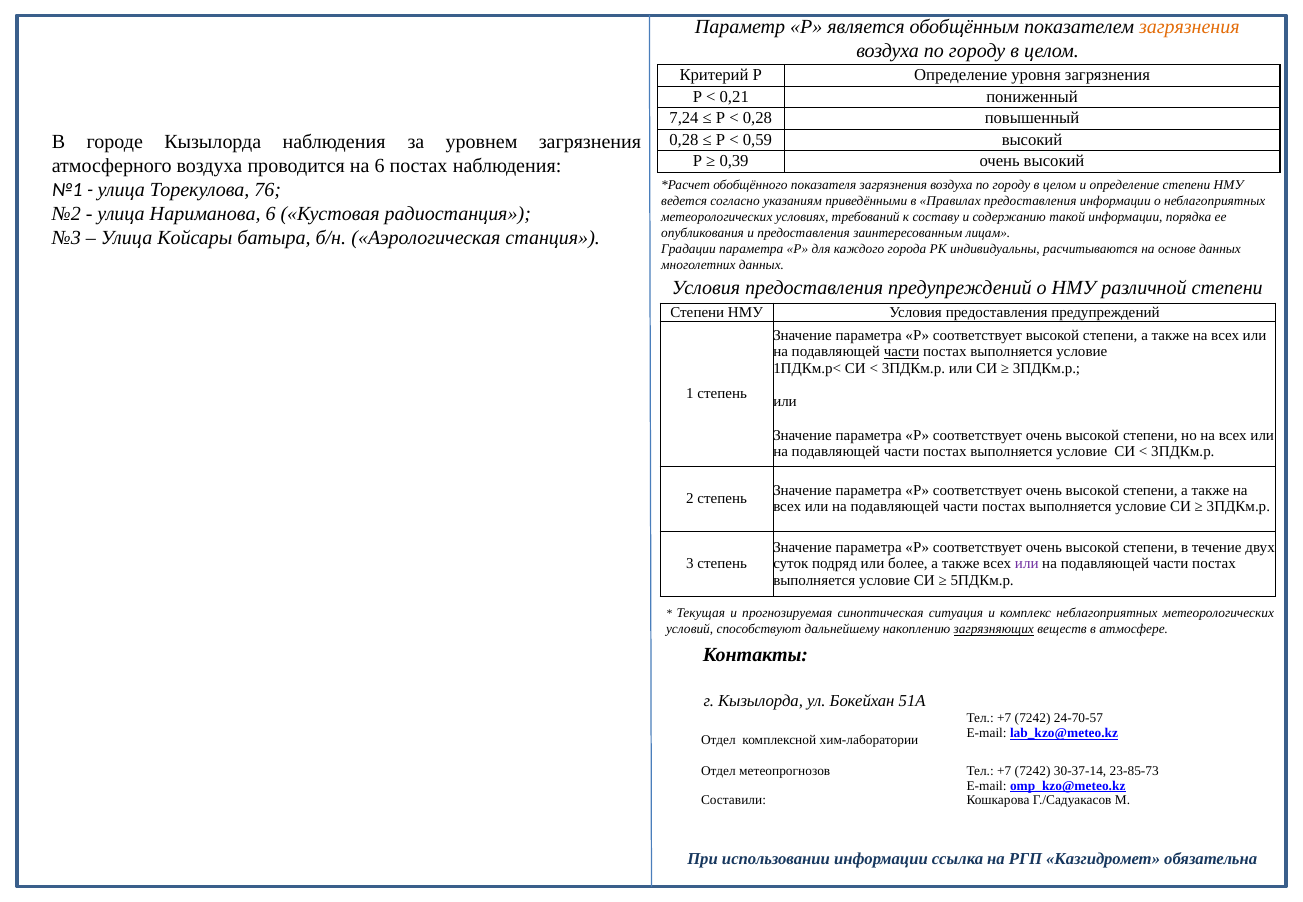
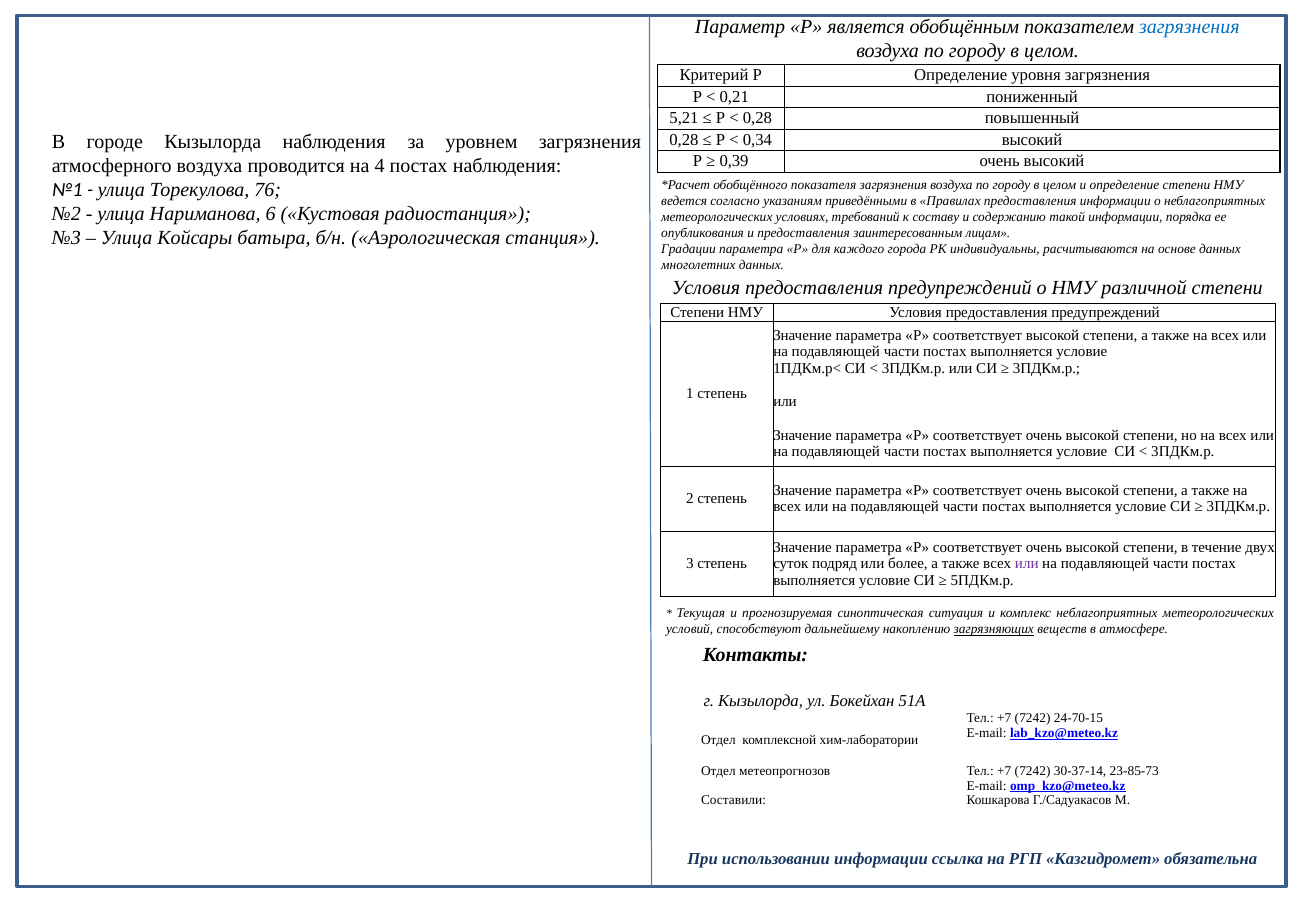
загрязнения colour: orange -> blue (1189, 27)
7,24: 7,24 -> 5,21 (684, 118)
0,59: 0,59 -> 0,34 (757, 140)
на 6: 6 -> 4 (380, 166)
части underline: present -> none (902, 352)
24-70-57: 24-70-57 -> 24-70-15 (1078, 718)
